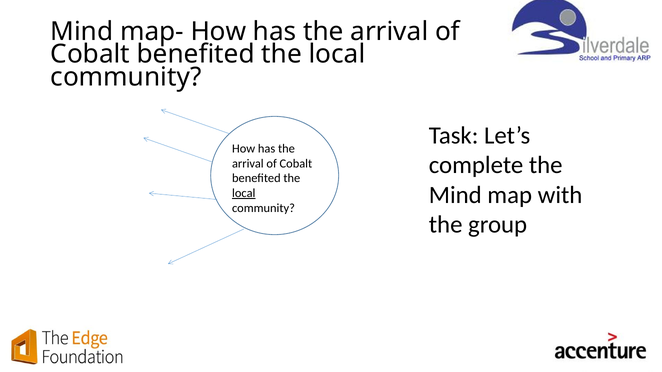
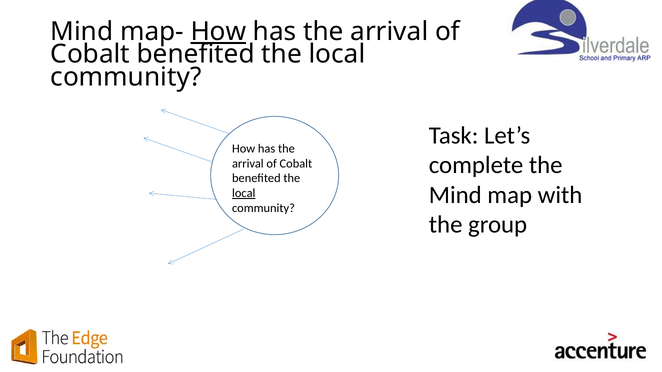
How underline: none -> present (218, 32)
